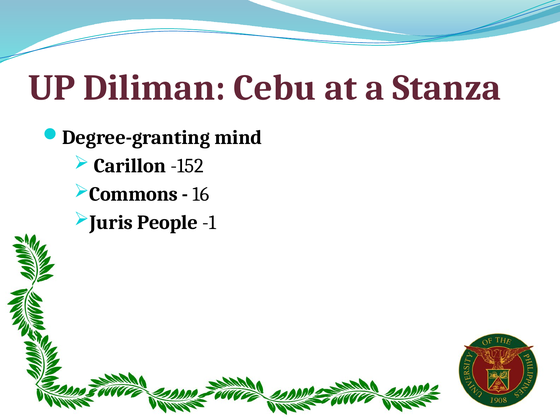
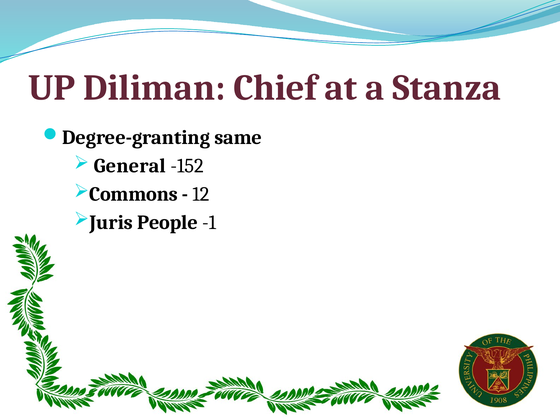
Cebu: Cebu -> Chief (275, 88)
mind: mind -> same (238, 138)
Carillon: Carillon -> General (130, 166)
16: 16 -> 12 (201, 194)
